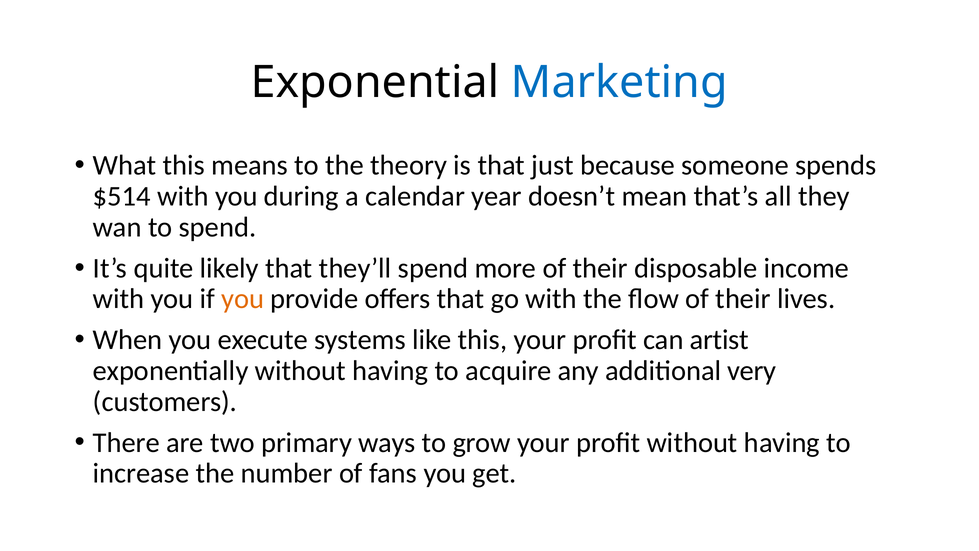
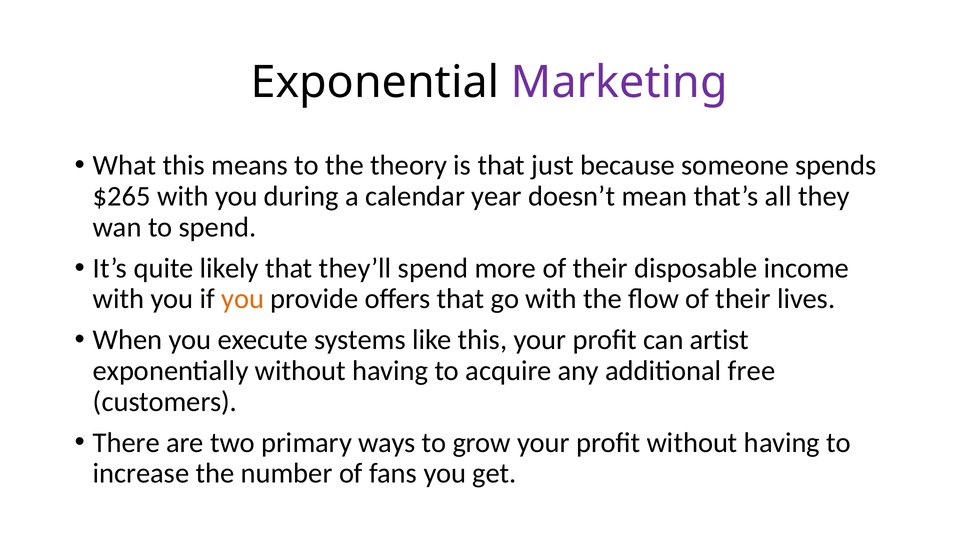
Marketing colour: blue -> purple (619, 82)
$514: $514 -> $265 (122, 196)
very: very -> free (752, 371)
